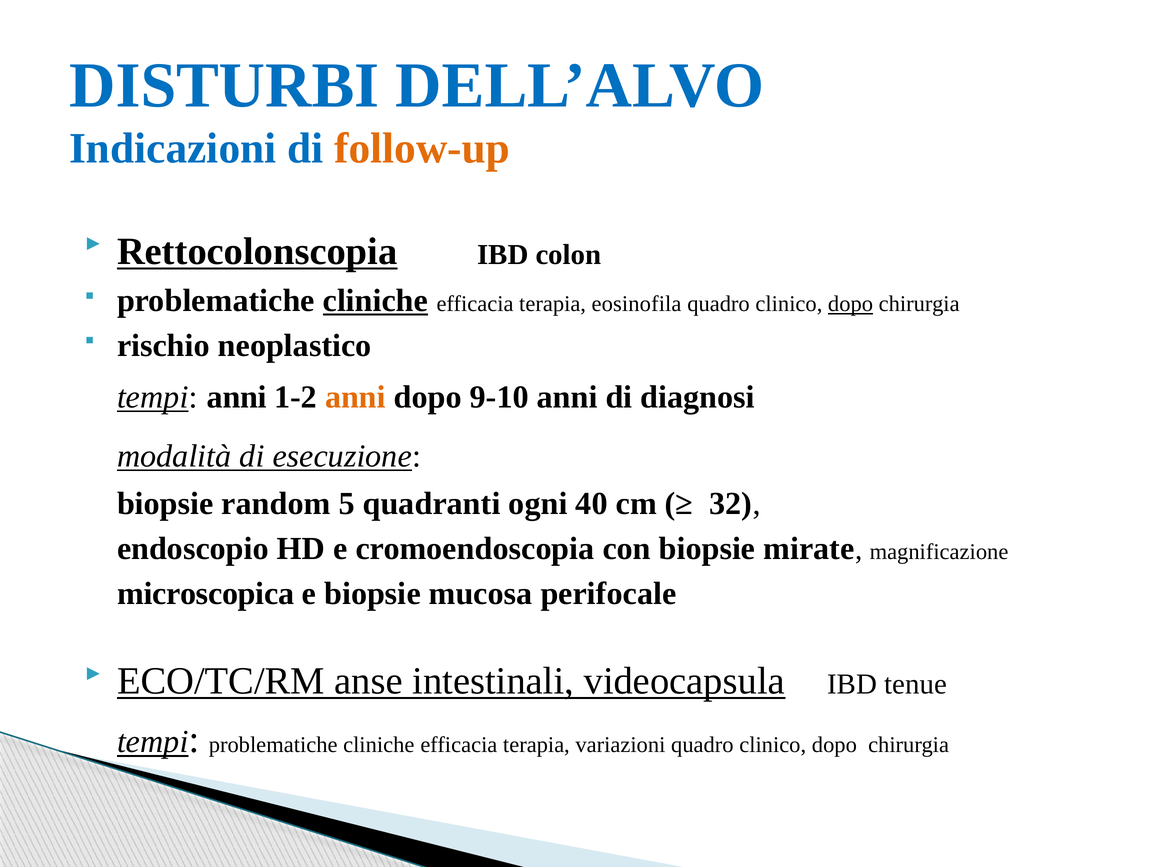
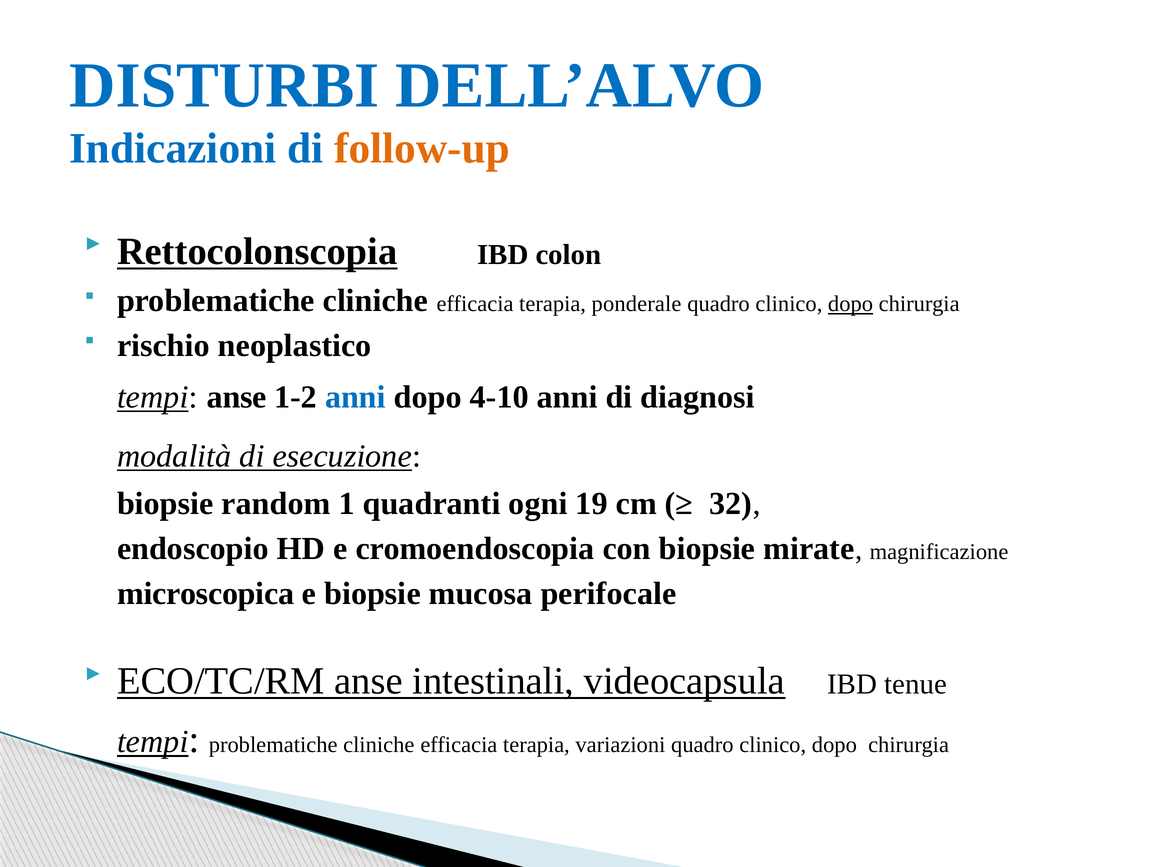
cliniche underline: present -> none (375, 301)
eosinofila: eosinofila -> ponderale (637, 304)
tempi anni: anni -> anse (237, 397)
anni colour: orange -> blue (355, 397)
9-10: 9-10 -> 4-10 (499, 397)
5: 5 -> 1 (347, 504)
40: 40 -> 19 (592, 504)
